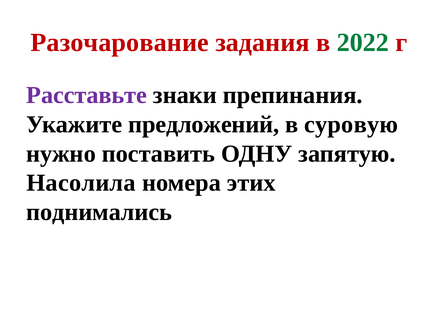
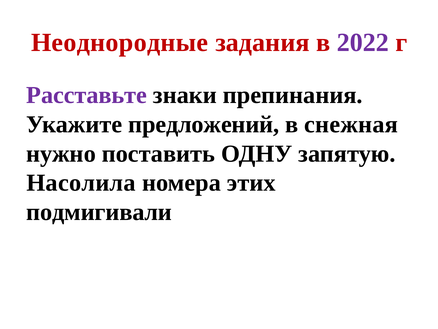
Разочарование: Разочарование -> Неоднородные (120, 42)
2022 colour: green -> purple (363, 42)
суровую: суровую -> снежная (351, 124)
поднимались: поднимались -> подмигивали (99, 212)
